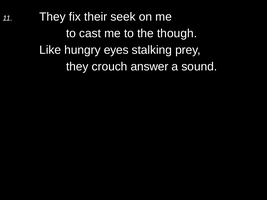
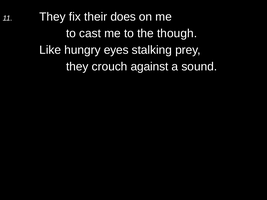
seek: seek -> does (123, 17)
answer: answer -> against (150, 67)
